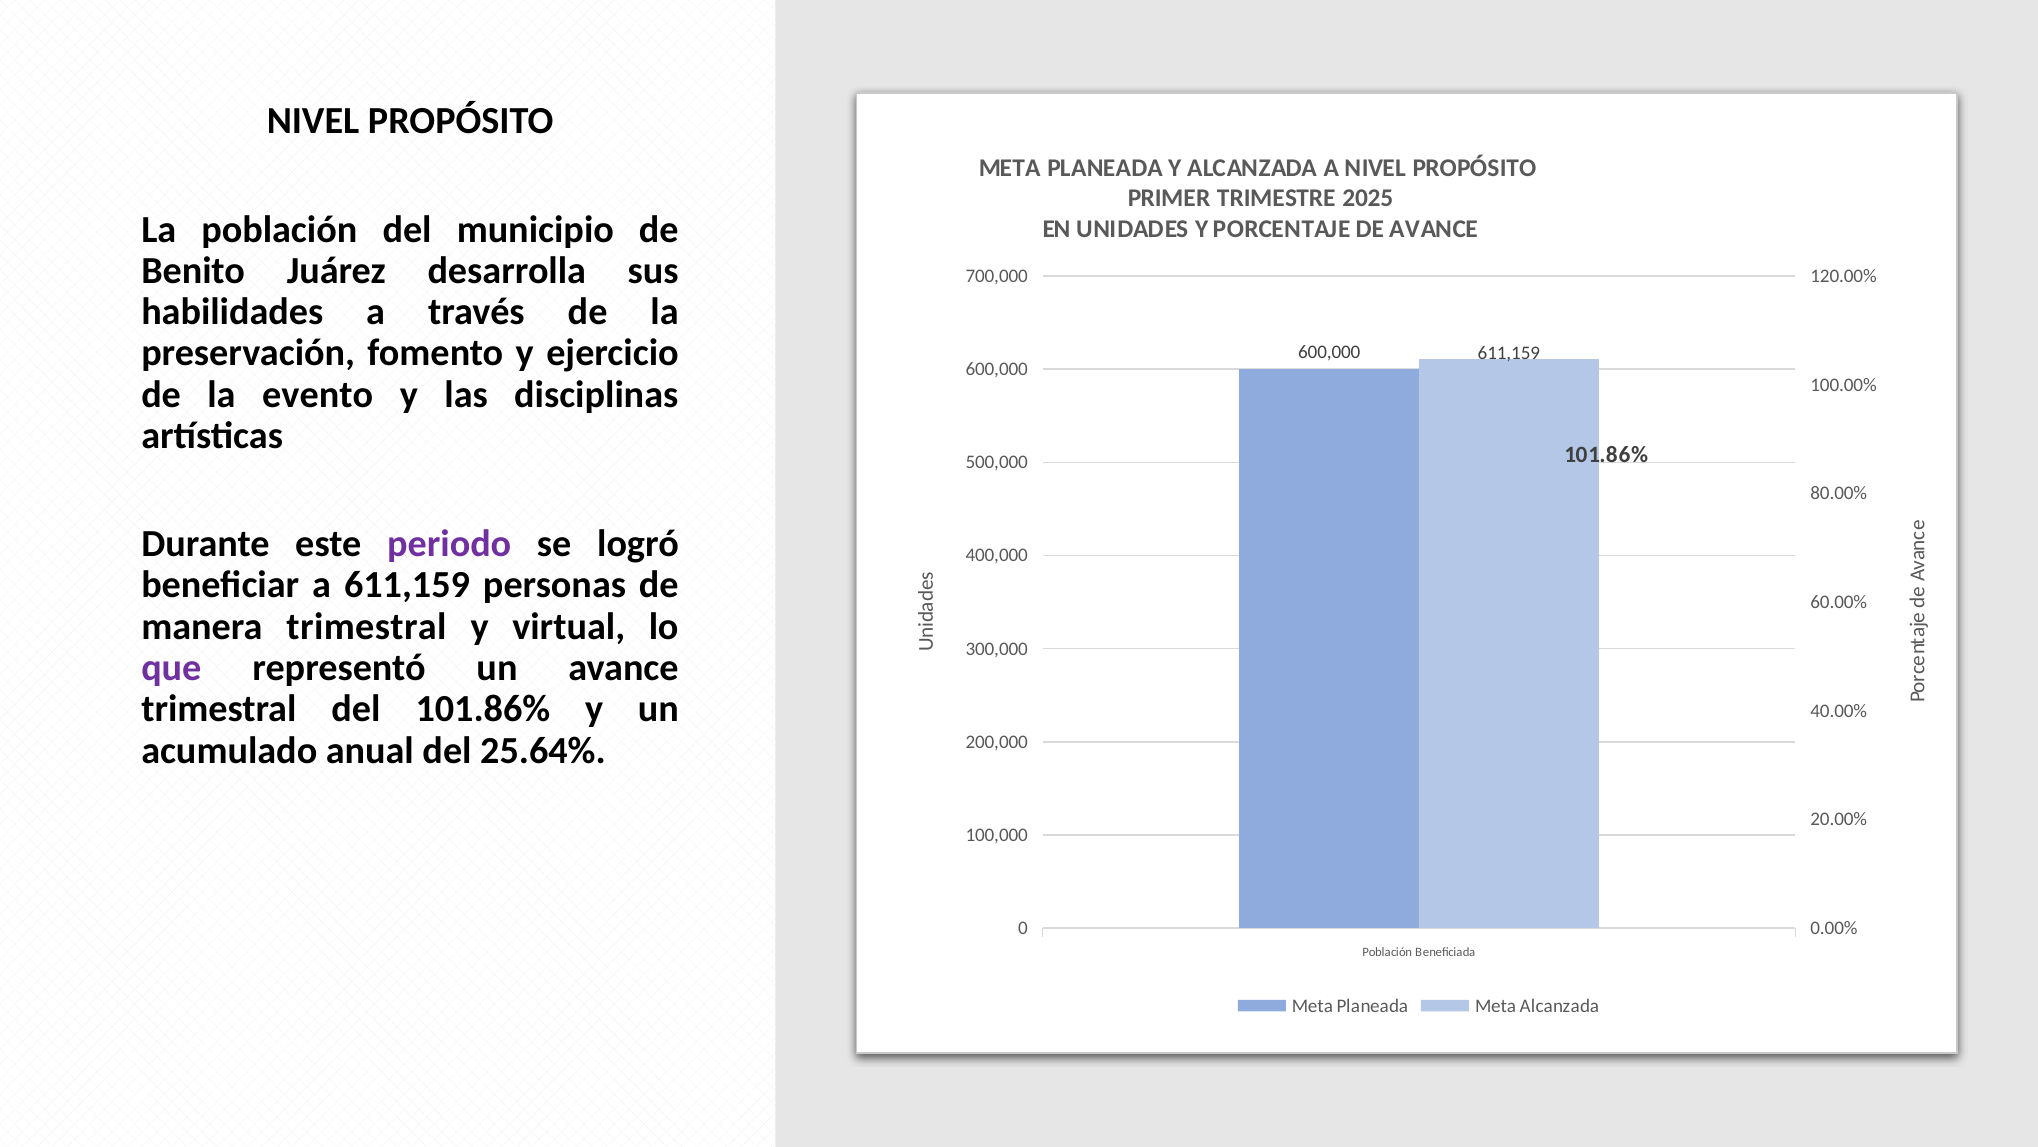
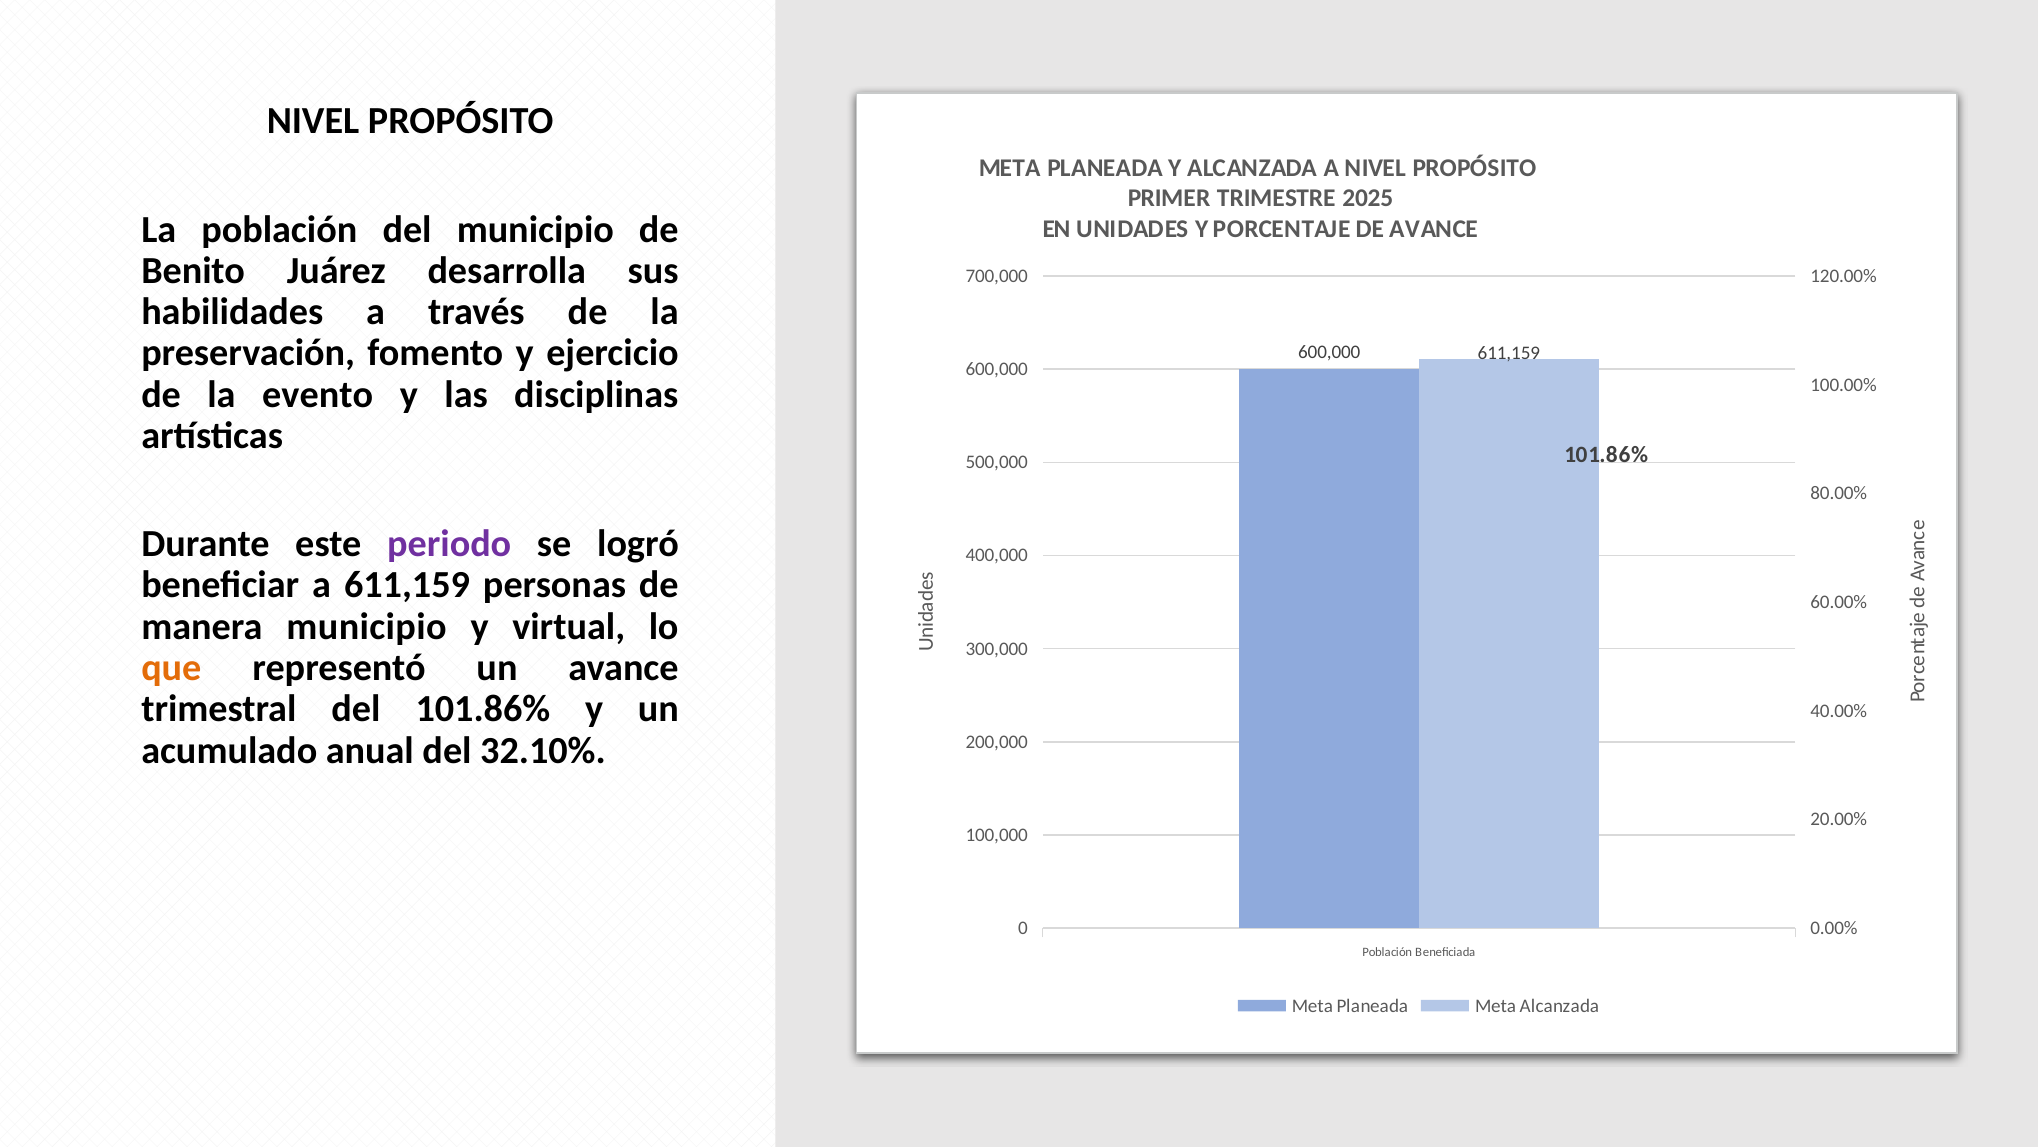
manera trimestral: trimestral -> municipio (367, 626)
que colour: purple -> orange (171, 668)
25.64%: 25.64% -> 32.10% (543, 750)
